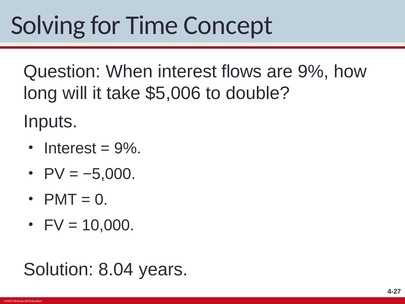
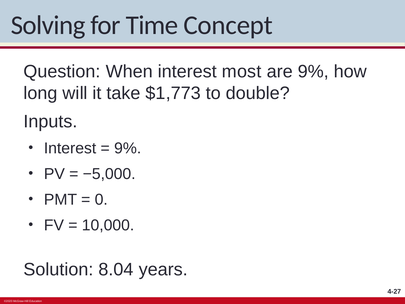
flows: flows -> most (242, 71)
$5,006: $5,006 -> $1,773 (173, 93)
